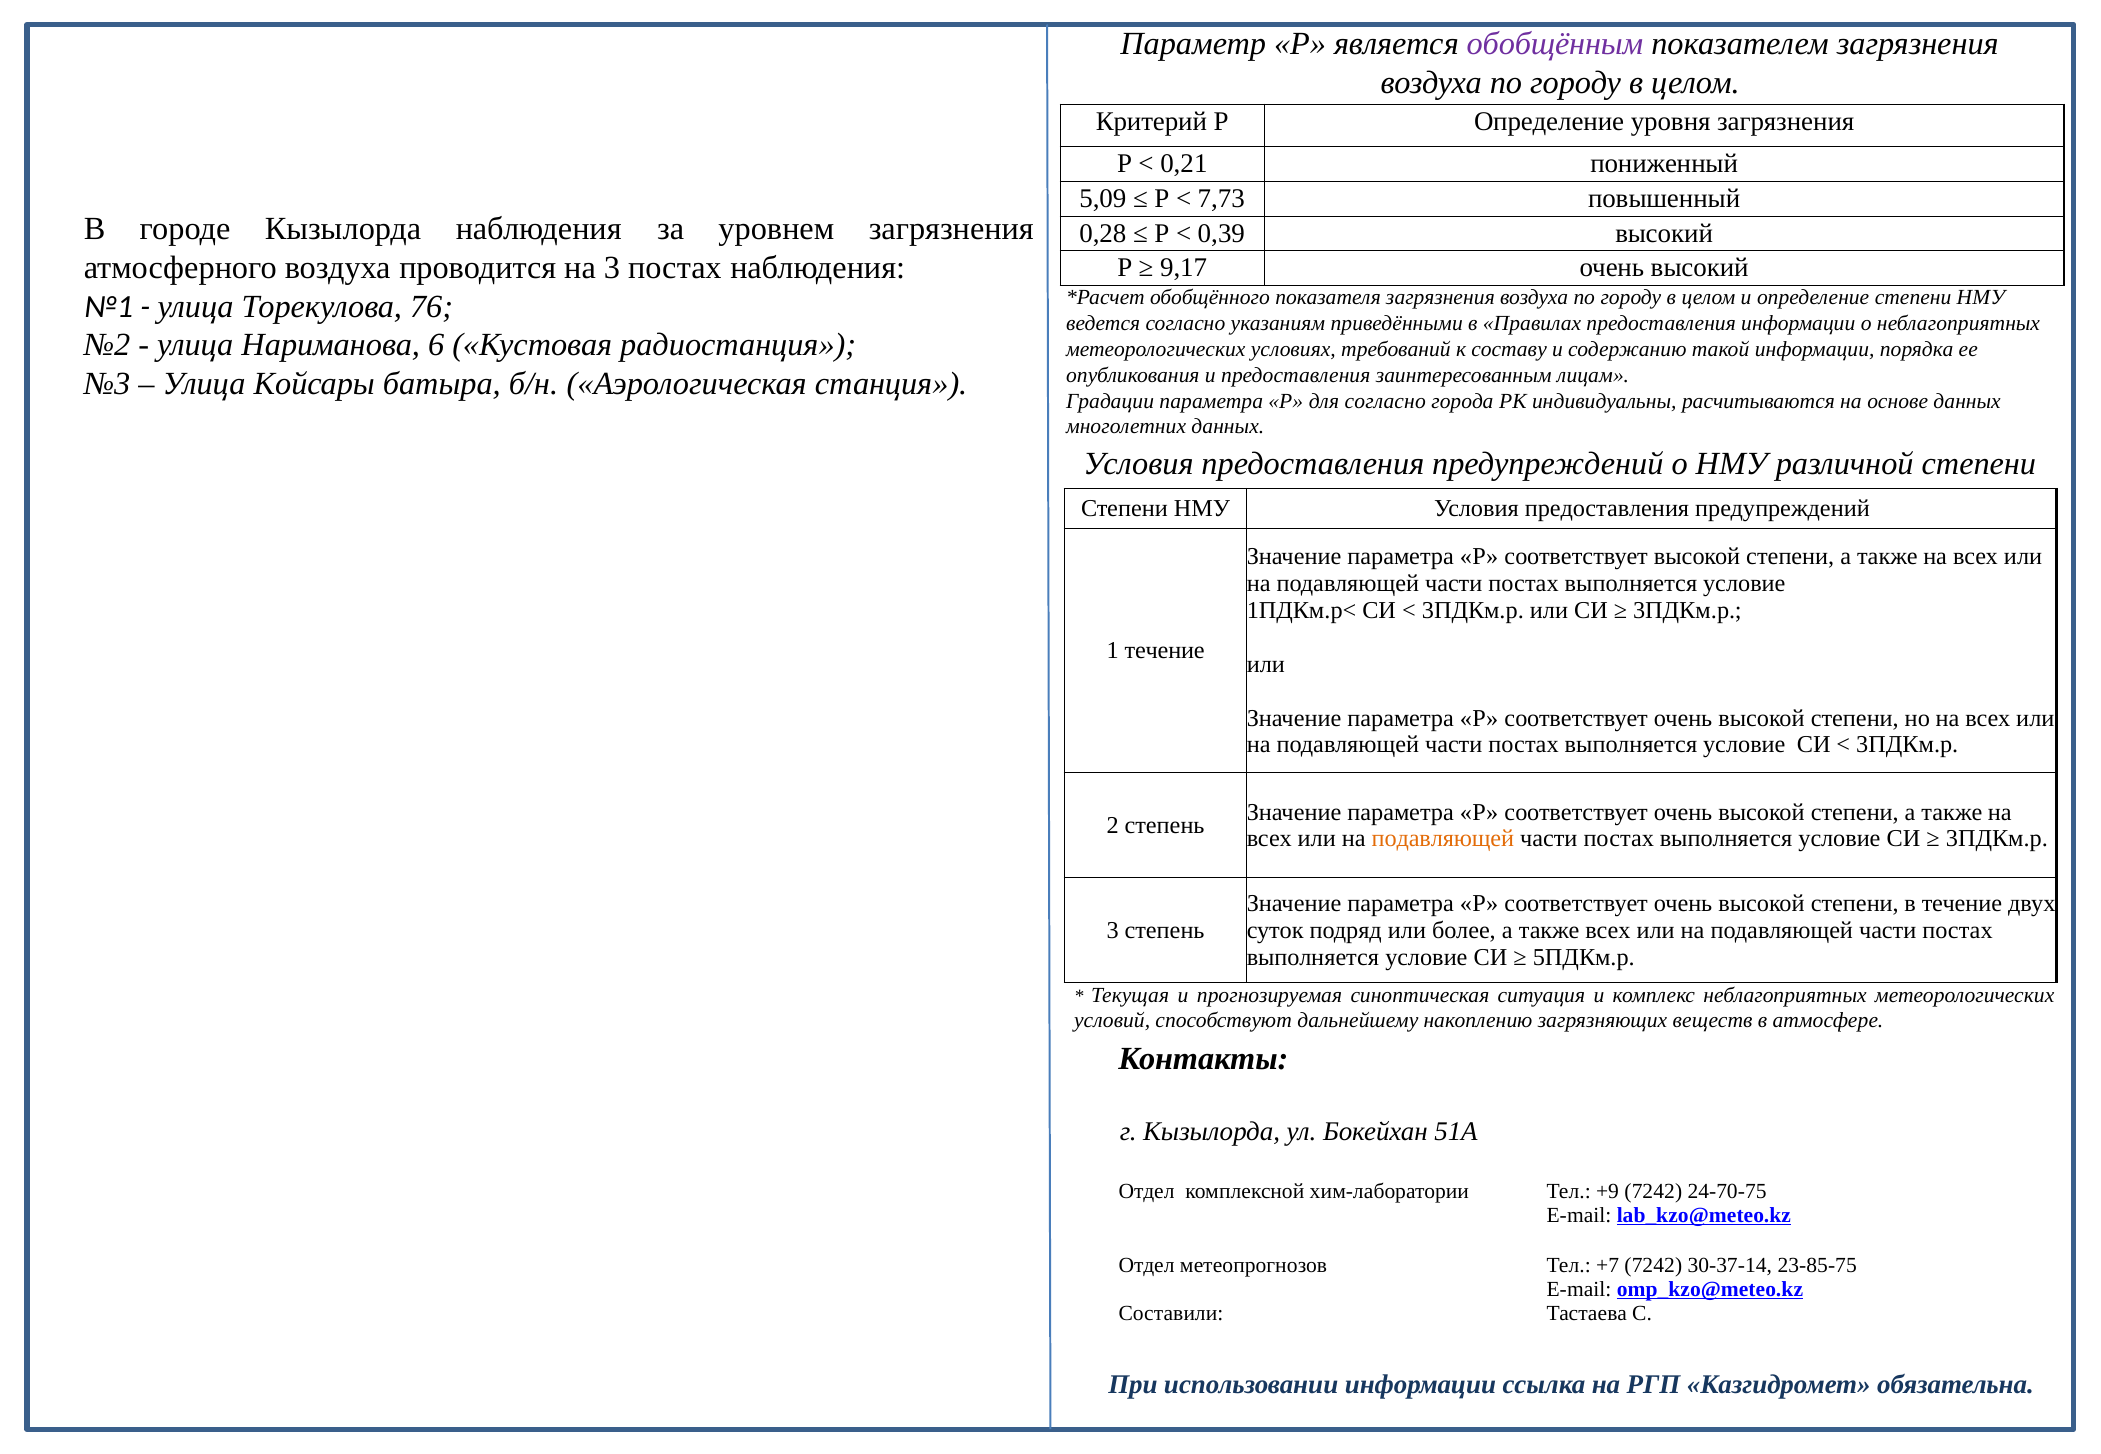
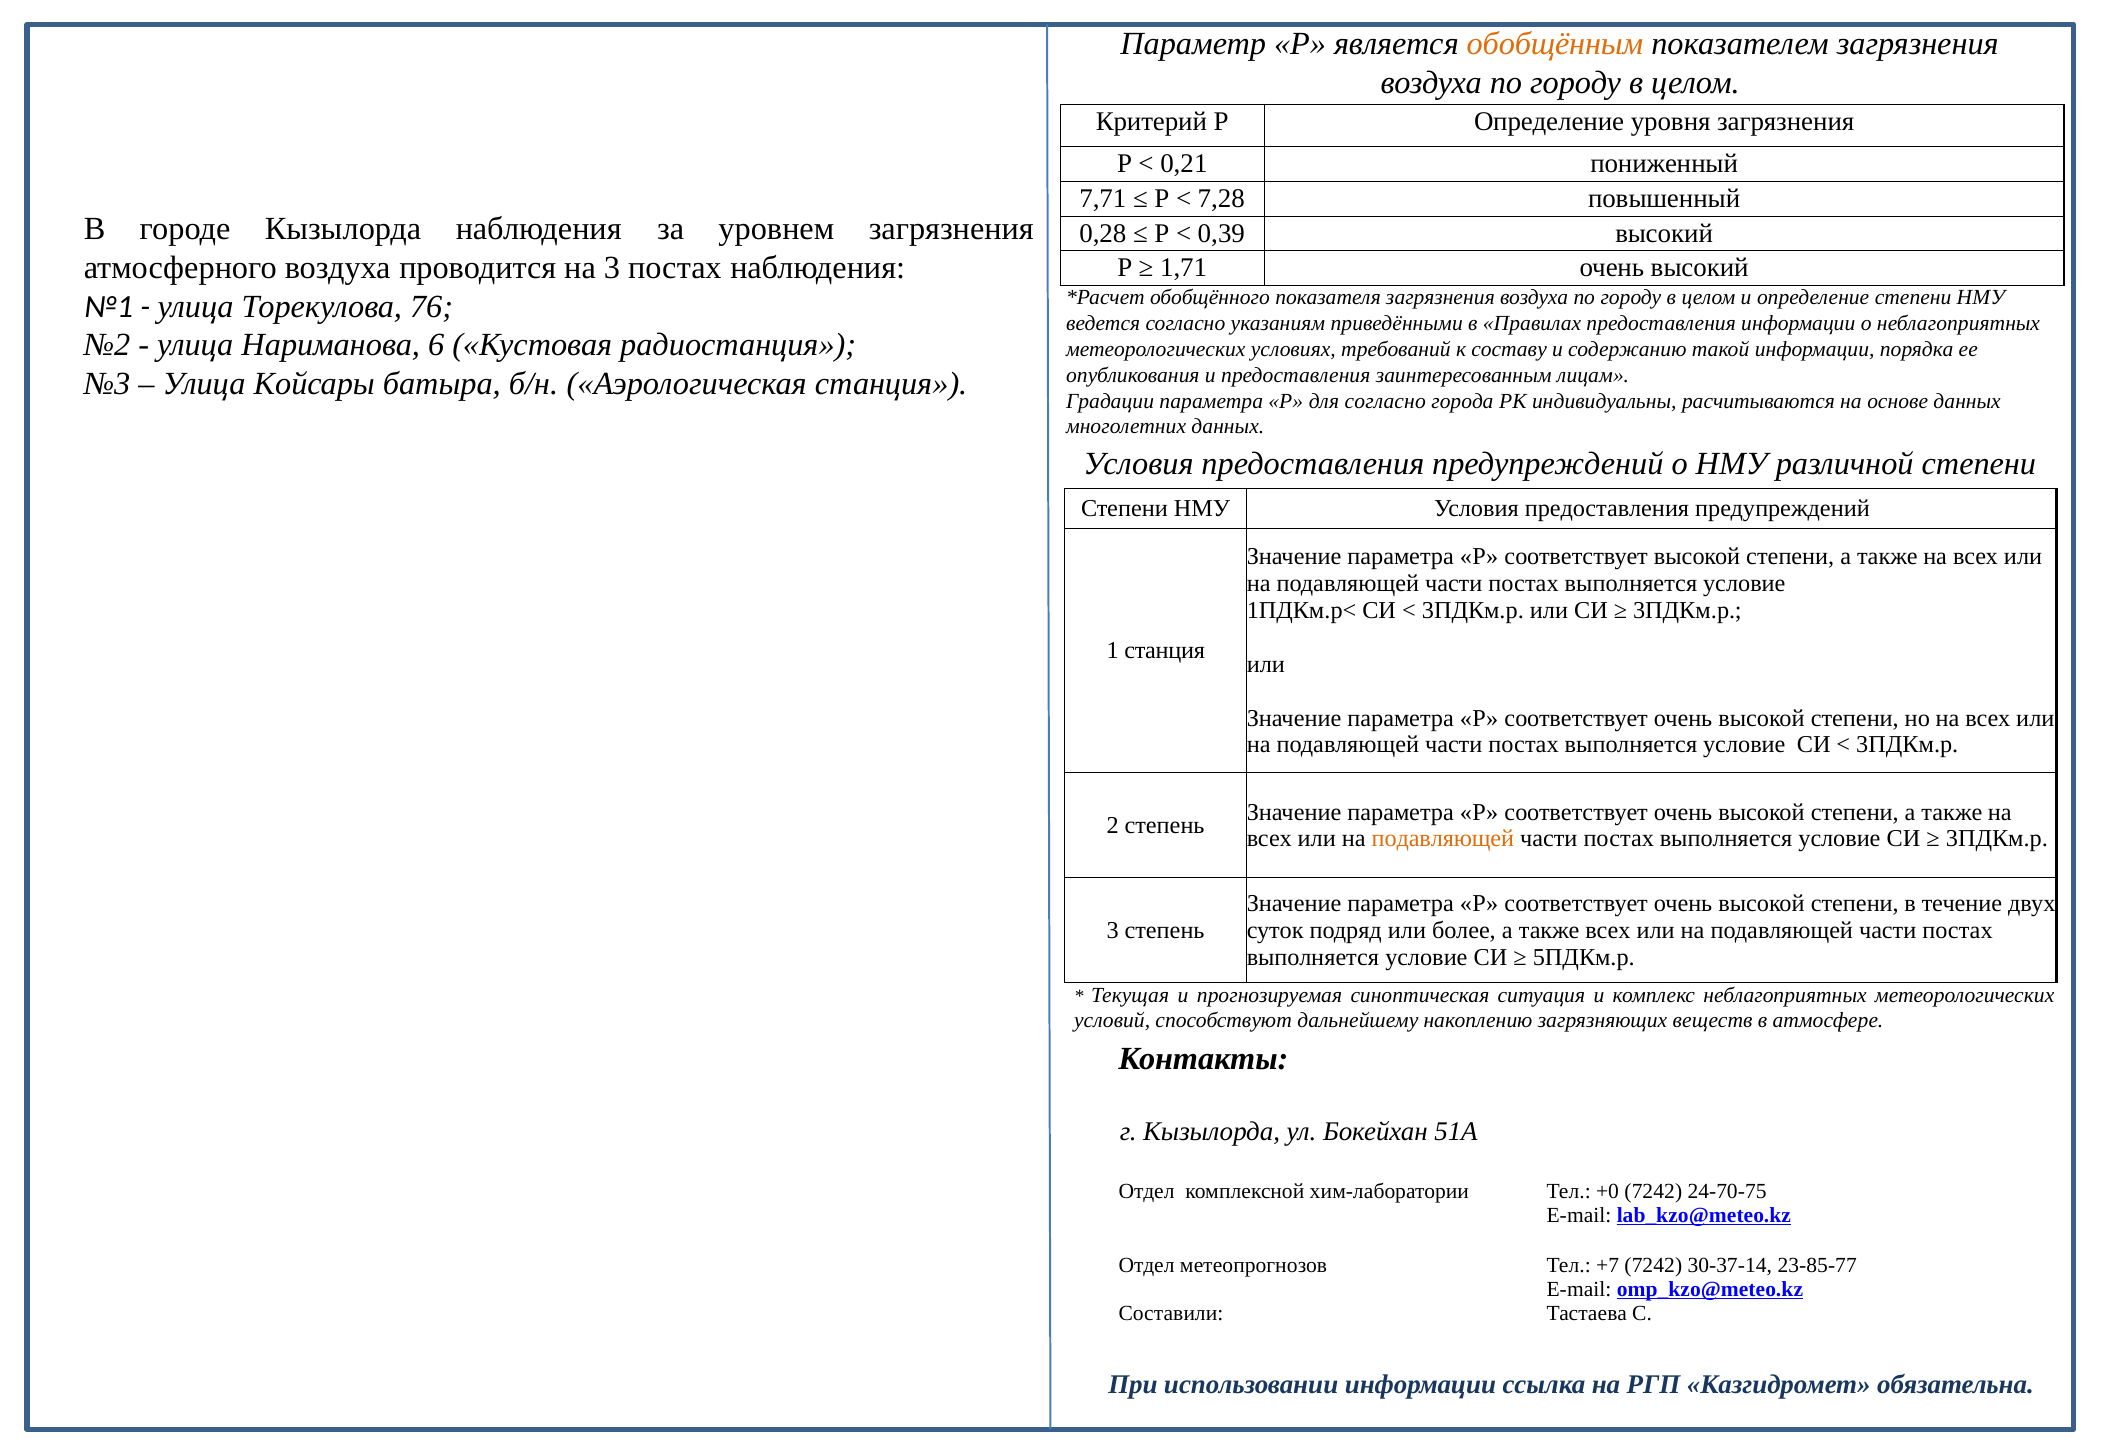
обобщённым colour: purple -> orange (1555, 44)
5,09: 5,09 -> 7,71 (1103, 199)
7,73: 7,73 -> 7,28 (1221, 199)
9,17: 9,17 -> 1,71 (1184, 268)
1 течение: течение -> станция (1165, 651)
+9: +9 -> +0 (1608, 1192)
23-85-75: 23-85-75 -> 23-85-77 (1817, 1266)
